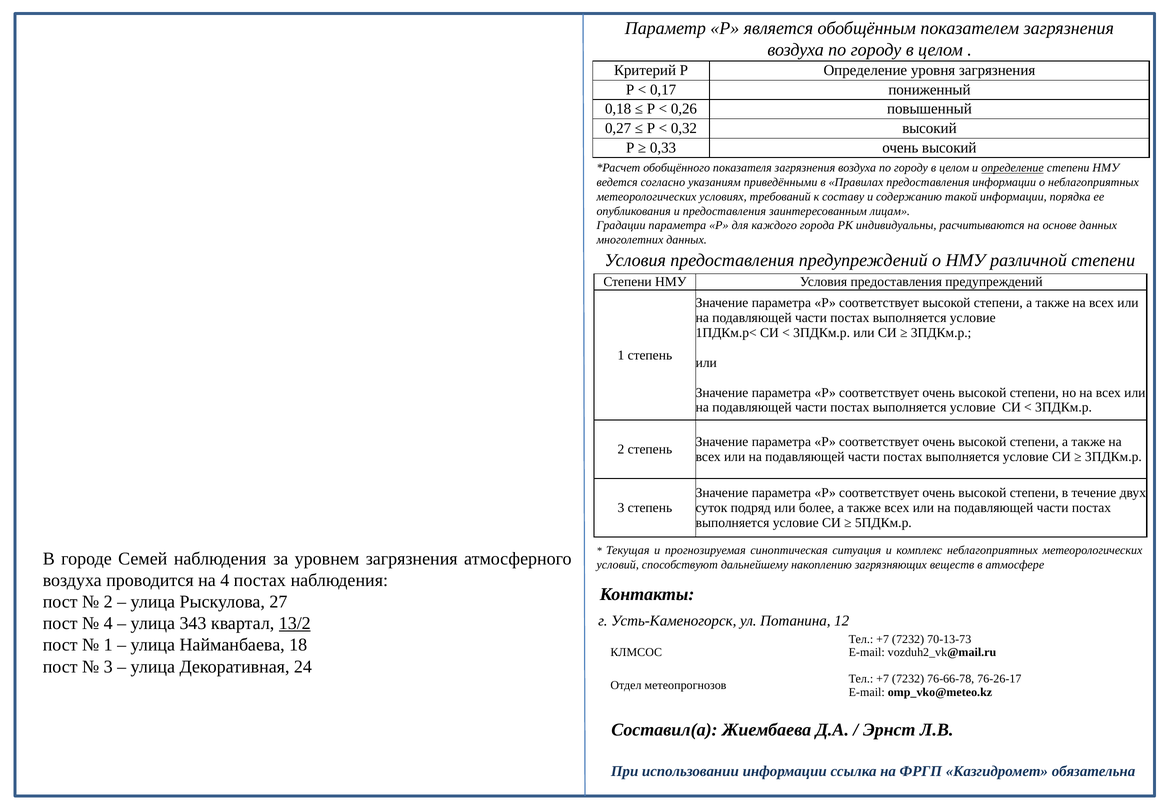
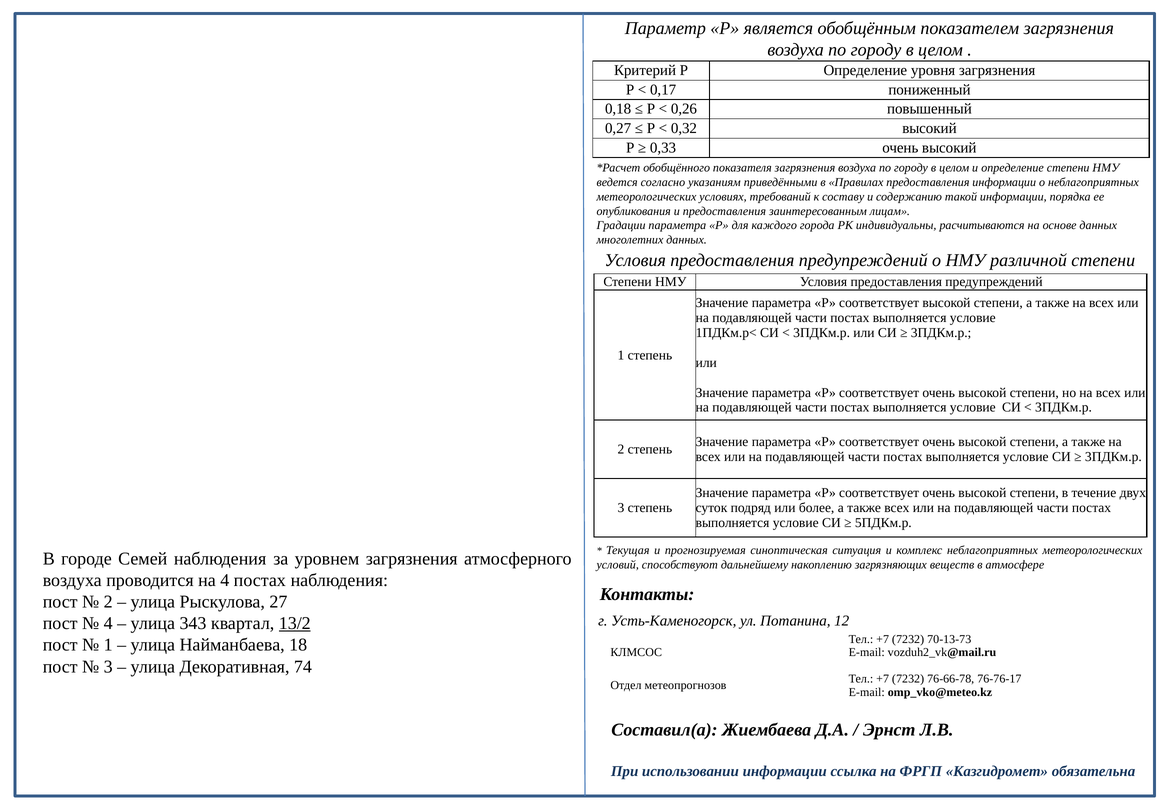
определение underline: present -> none (1012, 168)
24: 24 -> 74 (303, 667)
76-26-17: 76-26-17 -> 76-76-17 (999, 679)
